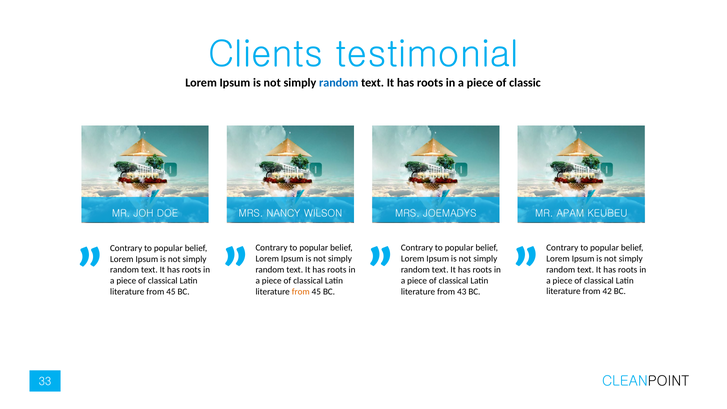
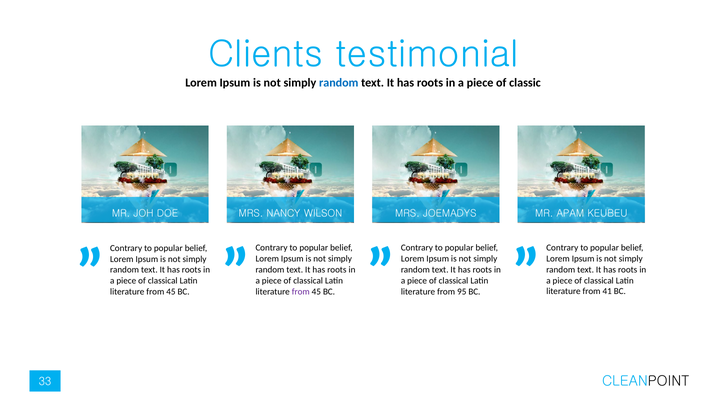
42: 42 -> 41 (607, 291)
43: 43 -> 95 (462, 292)
from colour: orange -> purple (301, 292)
